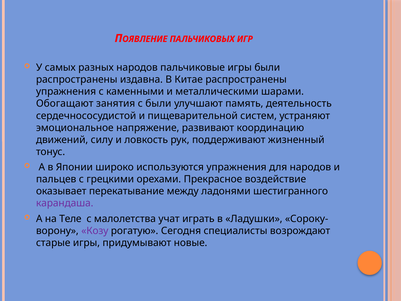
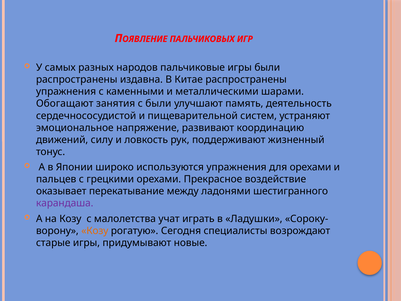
для народов: народов -> орехами (310, 167)
на Теле: Теле -> Козу (70, 219)
Козу colour: purple -> orange (95, 231)
